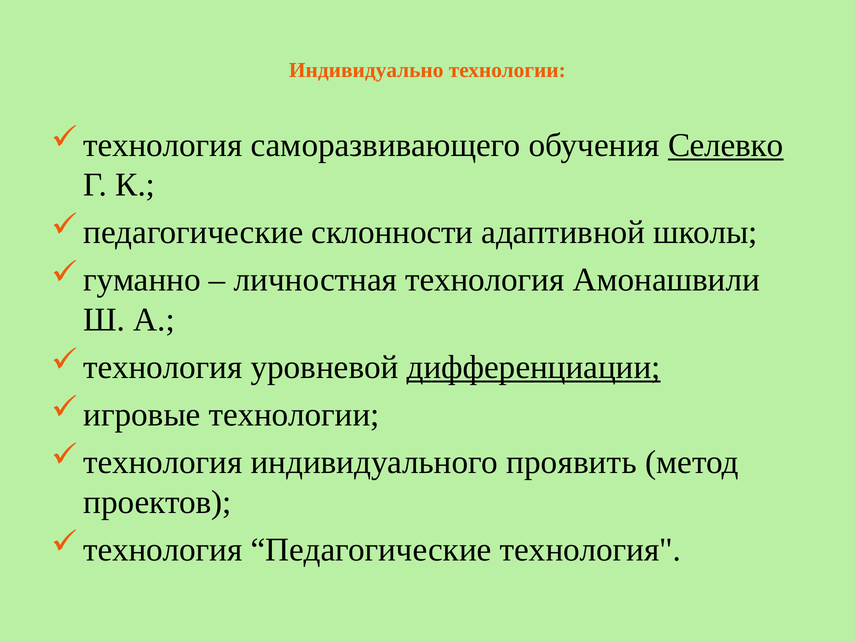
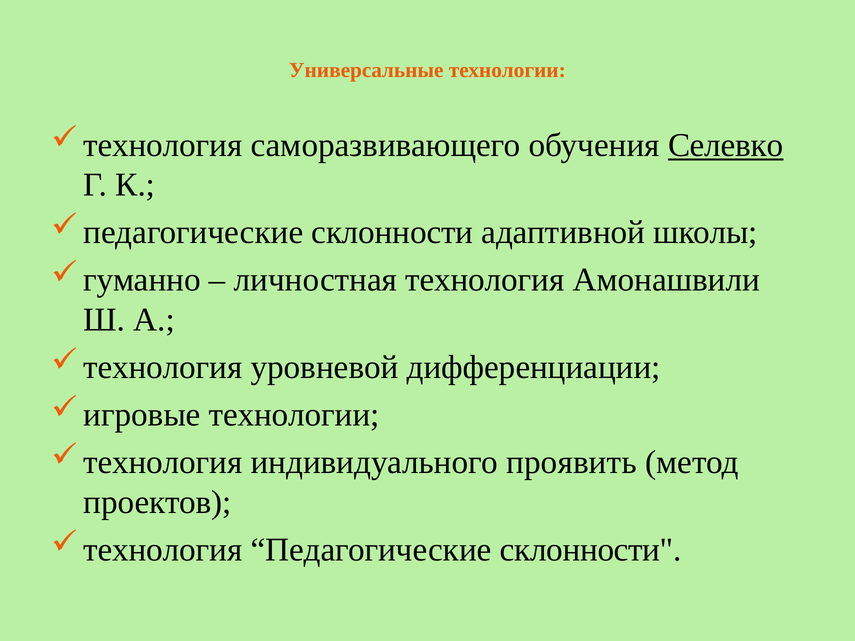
Индивидуально: Индивидуально -> Универсальные (366, 70)
дифференциации underline: present -> none (534, 368)
Педагогические технология: технология -> склонности (591, 550)
